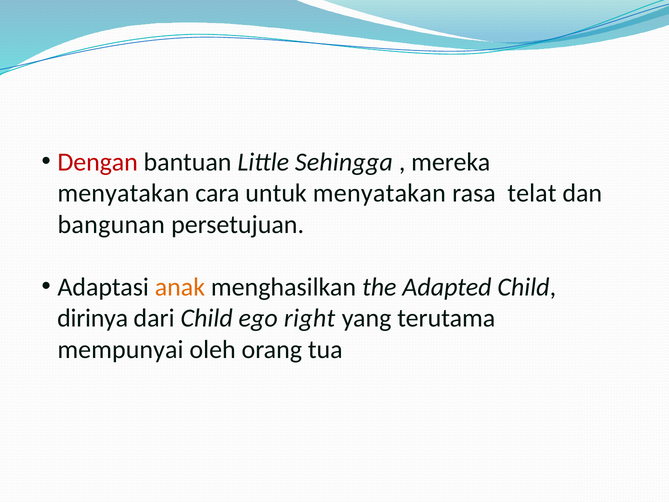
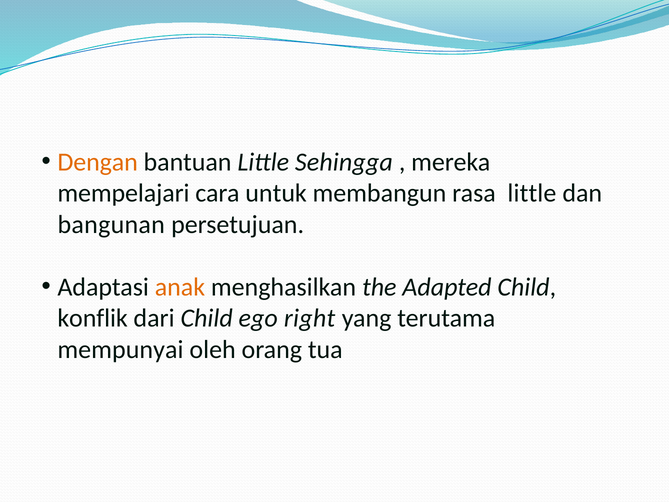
Dengan colour: red -> orange (98, 162)
menyatakan: menyatakan -> mempelajari (123, 193)
untuk menyatakan: menyatakan -> membangun (379, 193)
rasa telat: telat -> little (532, 193)
dirinya: dirinya -> konflik (93, 318)
